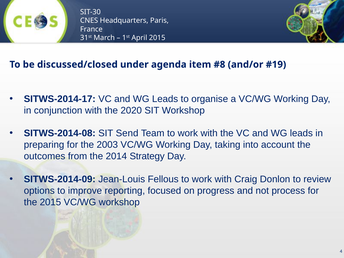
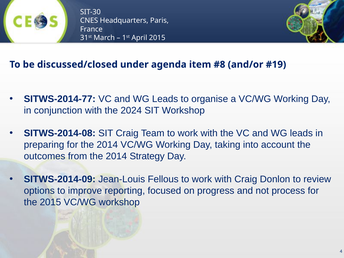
SITWS-2014-17: SITWS-2014-17 -> SITWS-2014-77 (60, 99)
2020: 2020 -> 2024 (131, 110)
SIT Send: Send -> Craig (127, 133)
for the 2003: 2003 -> 2014 (107, 145)
